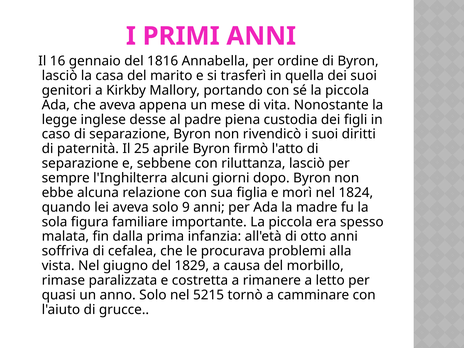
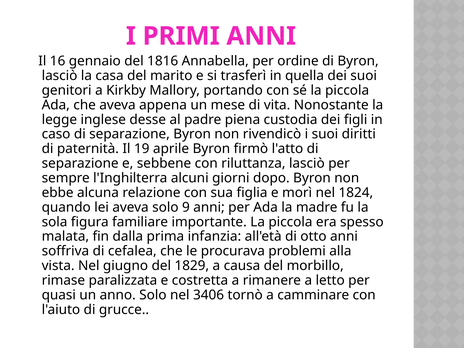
25: 25 -> 19 (142, 149)
5215: 5215 -> 3406 (209, 295)
